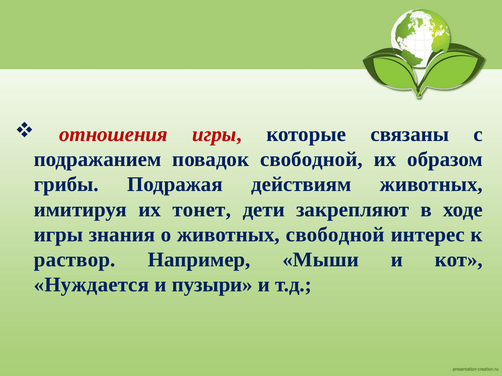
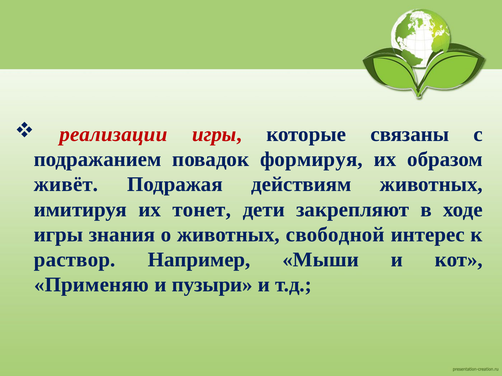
отношения: отношения -> реализации (113, 134)
повадок свободной: свободной -> формируя (311, 160)
грибы: грибы -> живёт (66, 185)
Нуждается: Нуждается -> Применяю (91, 285)
